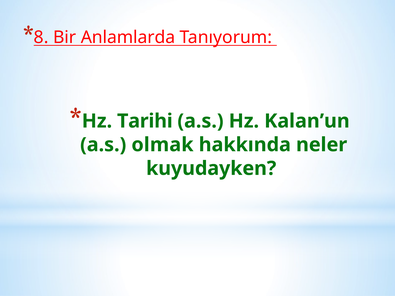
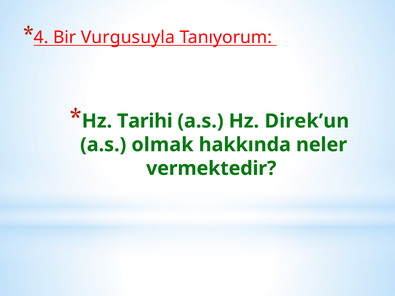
8: 8 -> 4 (41, 37)
Anlamlarda: Anlamlarda -> Vurgusuyla (128, 37)
Kalan’un: Kalan’un -> Direk’un (307, 121)
kuyudayken: kuyudayken -> vermektedir (211, 169)
